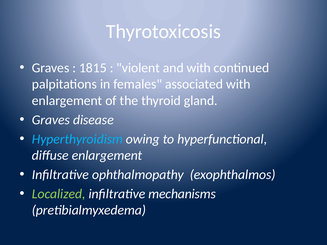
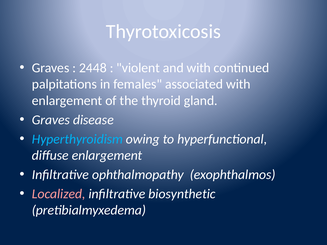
1815: 1815 -> 2448 (93, 68)
Localized colour: light green -> pink (59, 194)
mechanisms: mechanisms -> biosynthetic (182, 194)
